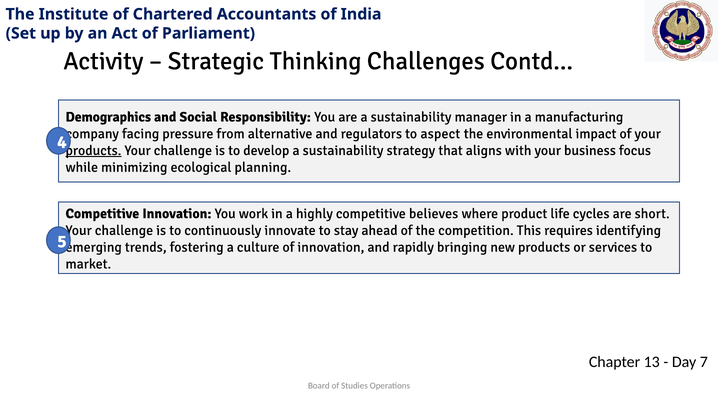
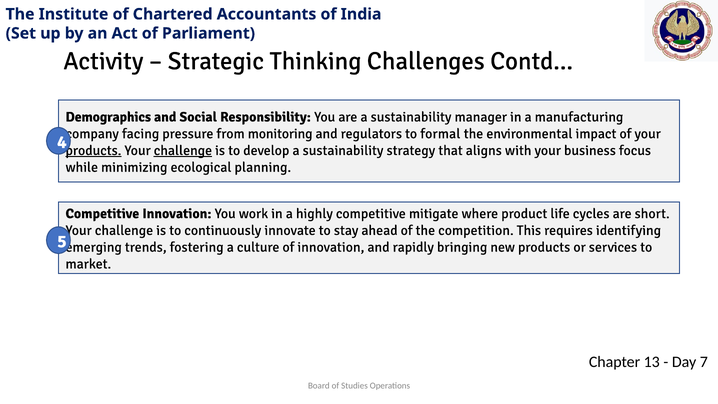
alternative: alternative -> monitoring (280, 134)
aspect: aspect -> formal (440, 134)
challenge underline: none -> present (183, 150)
believes: believes -> mitigate (434, 214)
